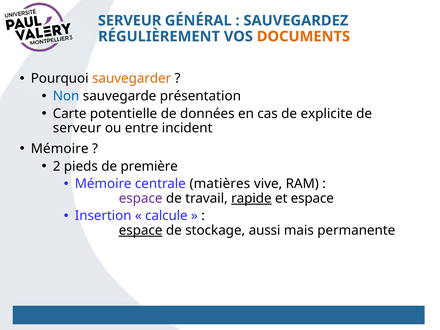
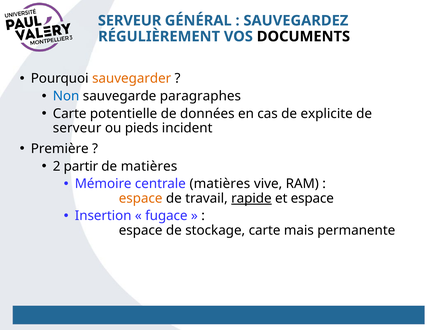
DOCUMENTS colour: orange -> black (303, 36)
présentation: présentation -> paragraphes (200, 96)
entre: entre -> pieds (142, 128)
Mémoire: Mémoire -> Première (60, 149)
pieds: pieds -> partir (81, 166)
de première: première -> matières (149, 166)
espace colour: purple -> orange (141, 198)
calcule: calcule -> fugace (166, 216)
espace underline: present -> none (141, 230)
stockage aussi: aussi -> carte (265, 230)
